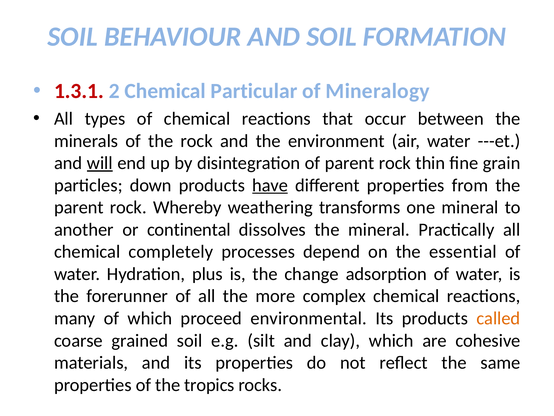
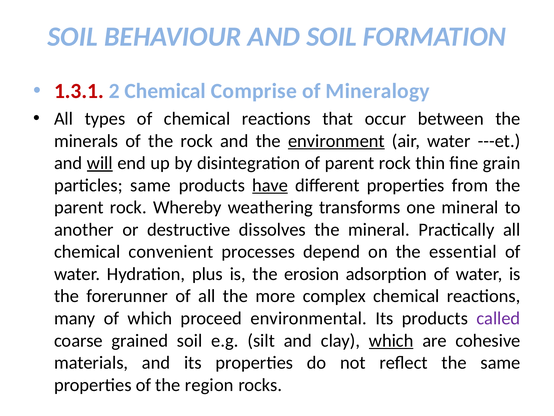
Particular: Particular -> Comprise (254, 91)
environment underline: none -> present (336, 141)
particles down: down -> same (151, 185)
continental: continental -> destructive (189, 229)
completely: completely -> convenient (171, 252)
change: change -> erosion (312, 274)
called colour: orange -> purple (498, 318)
which underline: none -> present (391, 340)
tropics: tropics -> region (209, 384)
